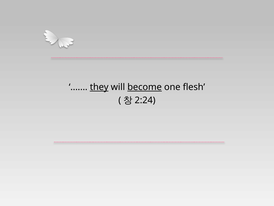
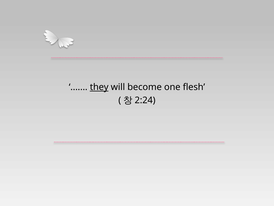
become underline: present -> none (145, 87)
